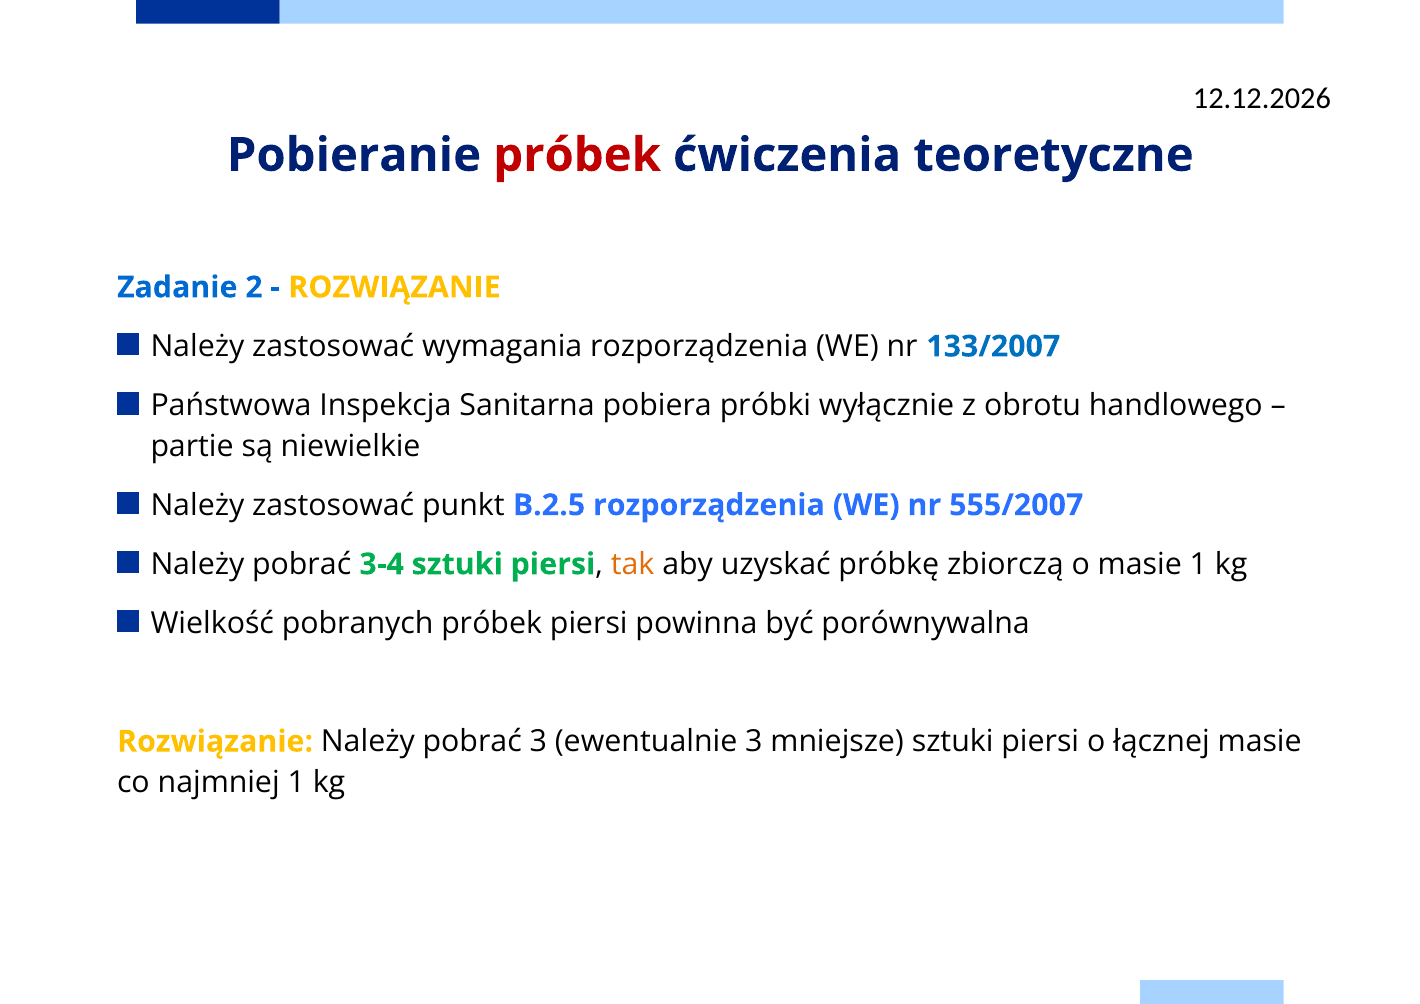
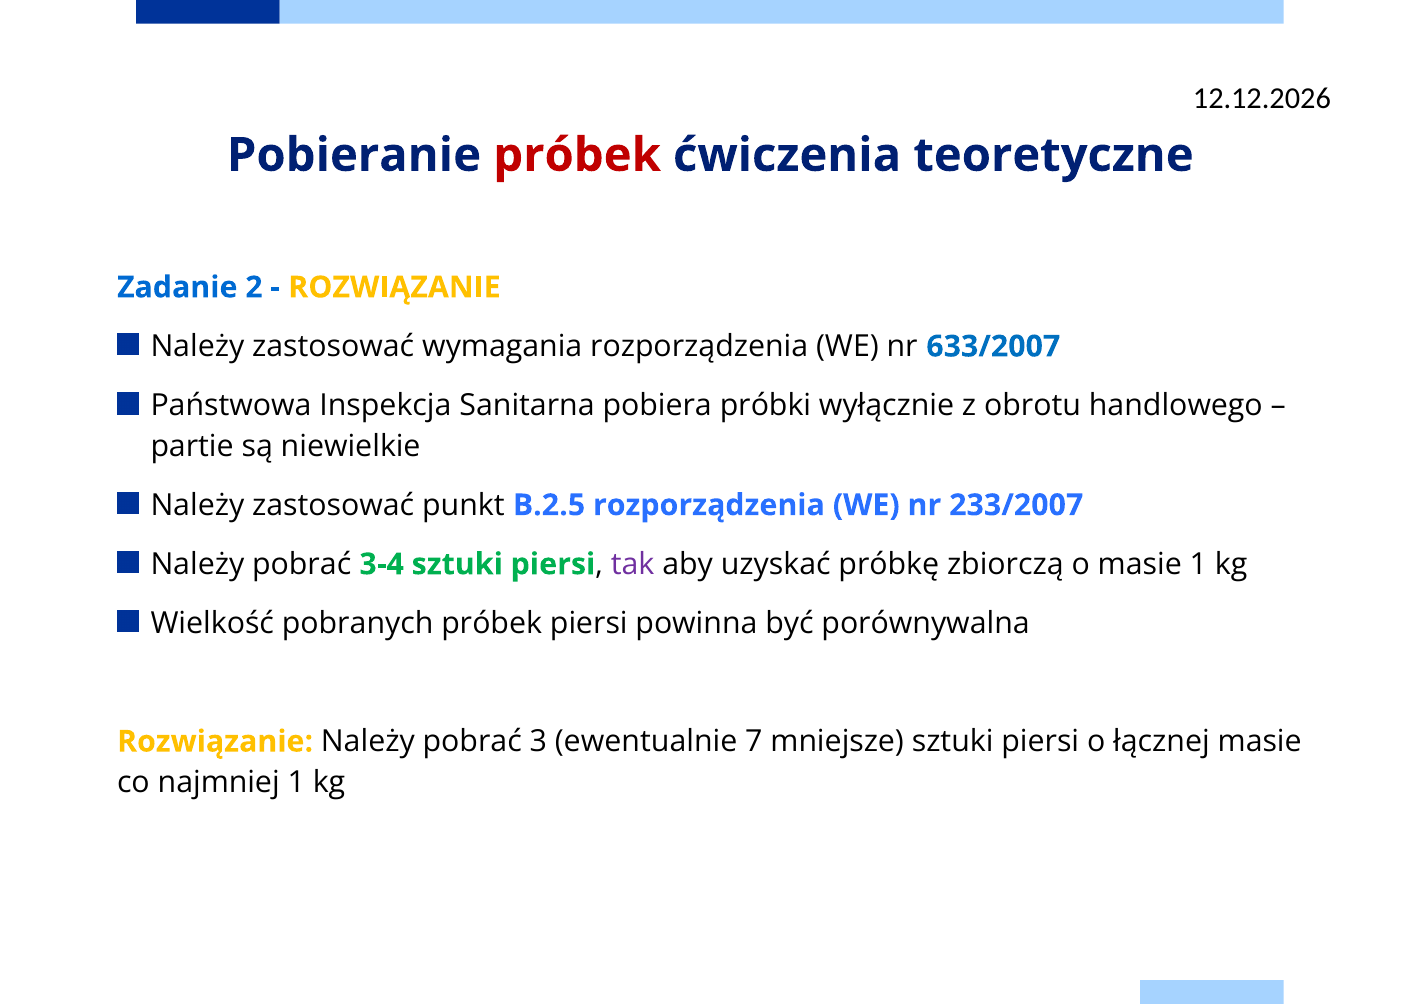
133/2007: 133/2007 -> 633/2007 (993, 346)
555/2007: 555/2007 -> 233/2007 (1016, 505)
tak colour: orange -> purple (633, 564)
ewentualnie 3: 3 -> 7 (754, 742)
